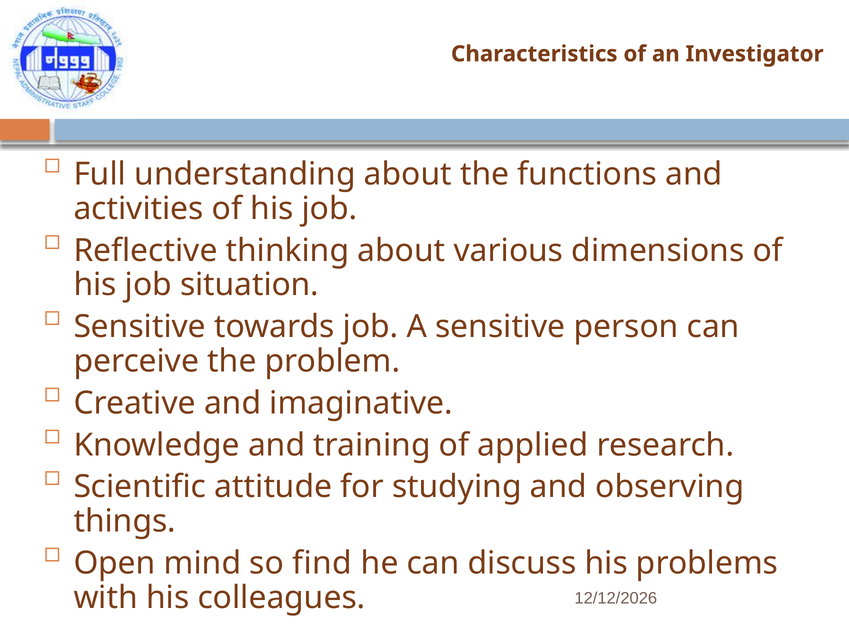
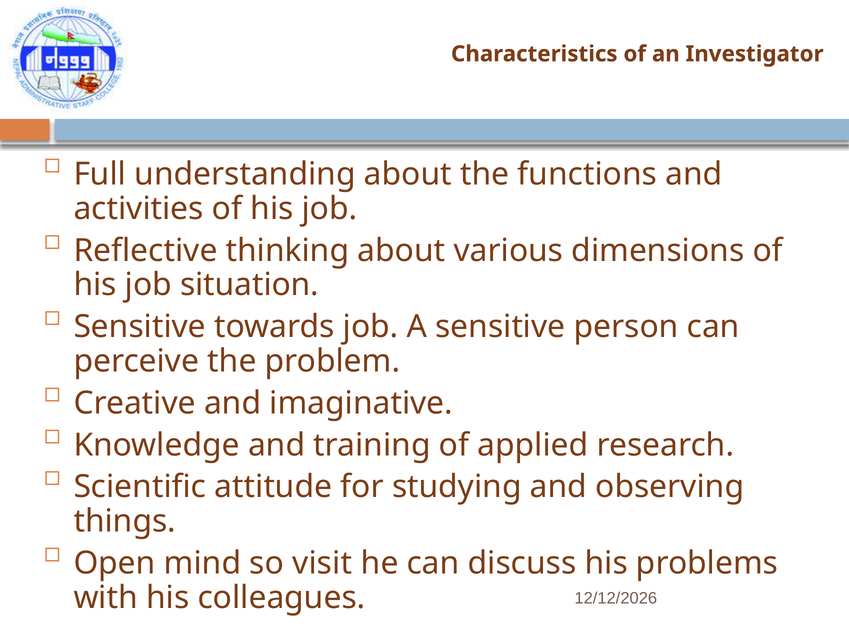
find: find -> visit (322, 563)
